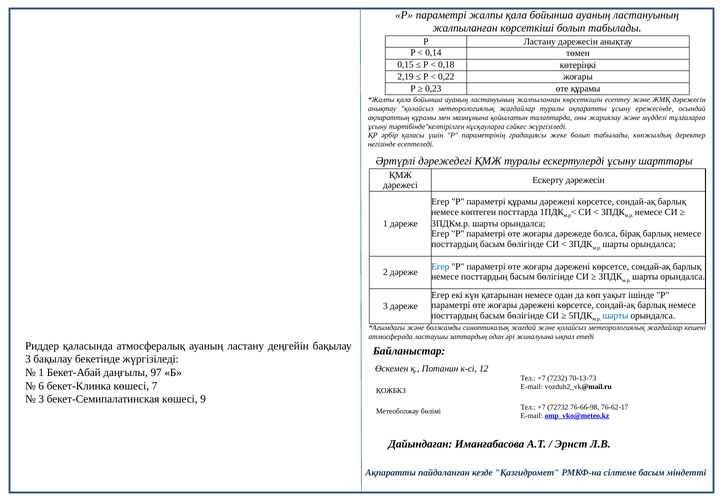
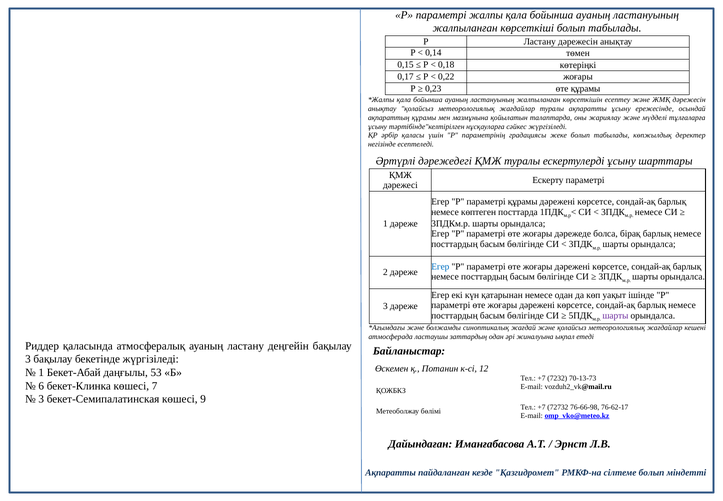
2,19: 2,19 -> 0,17 (405, 77)
Ескерту дәрежесін: дәрежесін -> параметрі (585, 180)
шарты colour: blue -> purple (615, 315)
97: 97 -> 53 (156, 372)
сілтеме басым: басым -> болып (652, 472)
